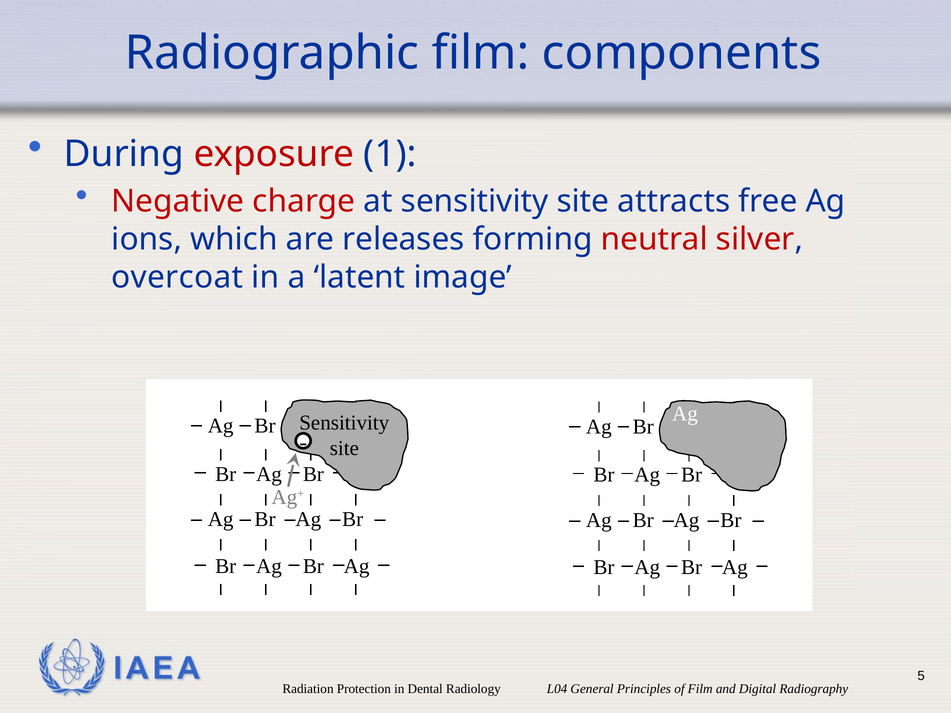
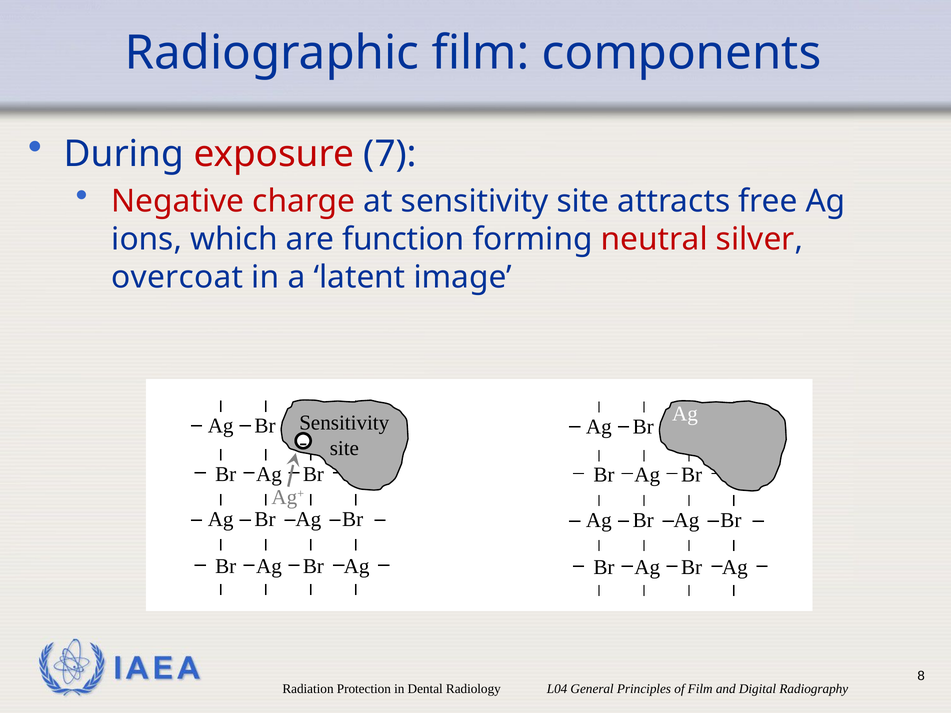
1: 1 -> 7 (390, 154)
releases: releases -> function (403, 239)
5: 5 -> 8 (921, 676)
